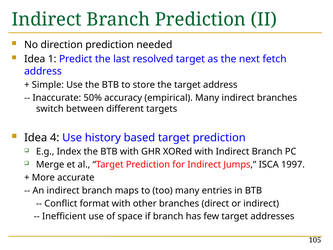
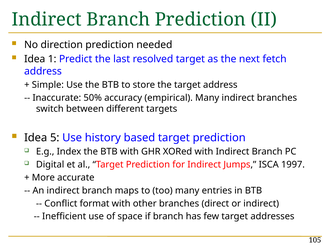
4: 4 -> 5 (55, 138)
Merge: Merge -> Digital (50, 164)
